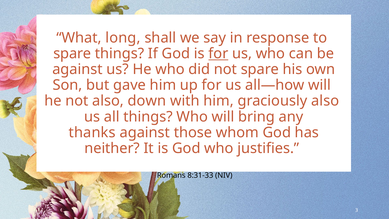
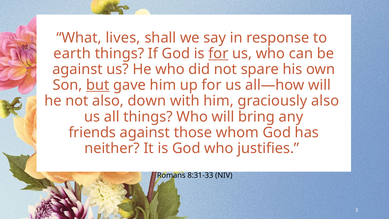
long: long -> lives (123, 38)
spare: spare -> earth (72, 54)
but underline: none -> present (98, 85)
thanks: thanks -> friends (92, 132)
